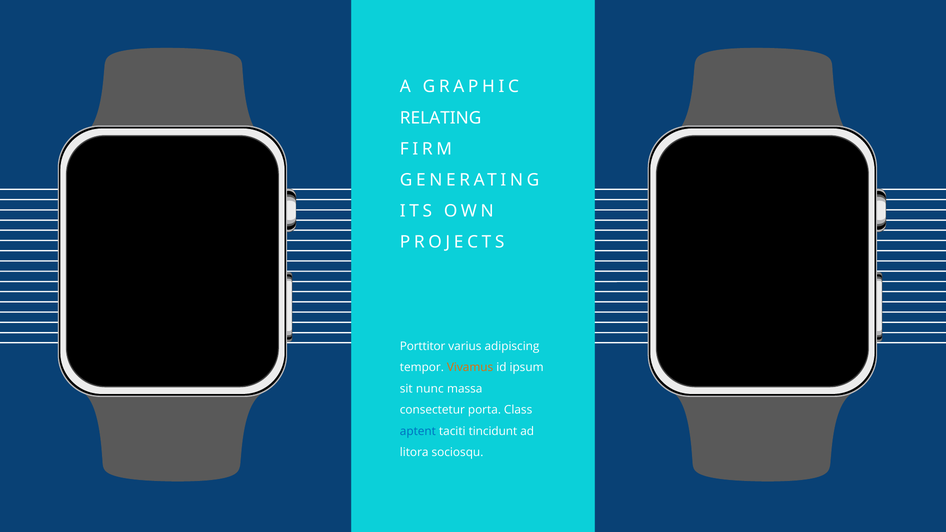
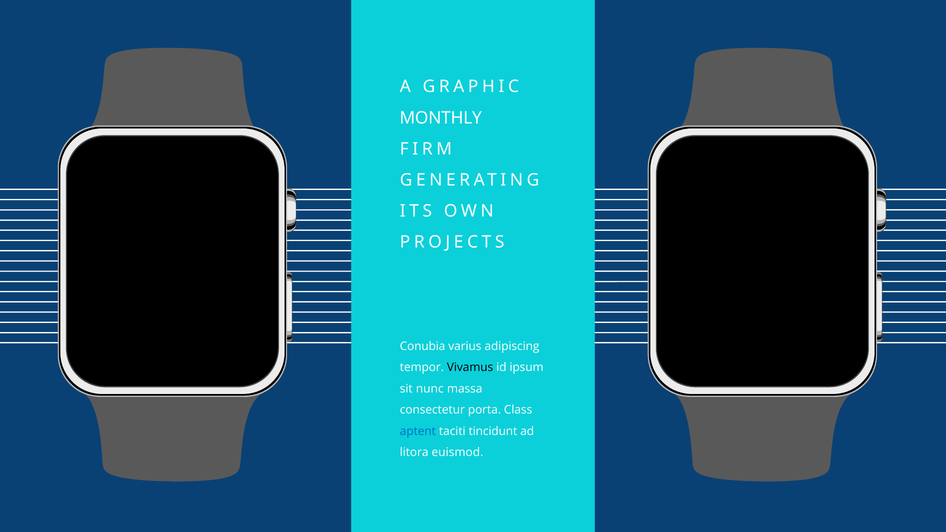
RELATING: RELATING -> MONTHLY (441, 118)
Porttitor: Porttitor -> Conubia (423, 346)
Vivamus colour: orange -> black (470, 367)
sociosqu: sociosqu -> euismod (457, 453)
